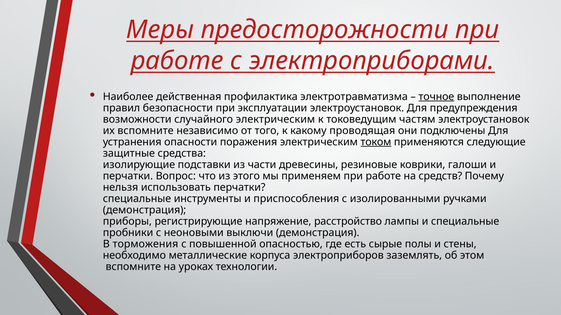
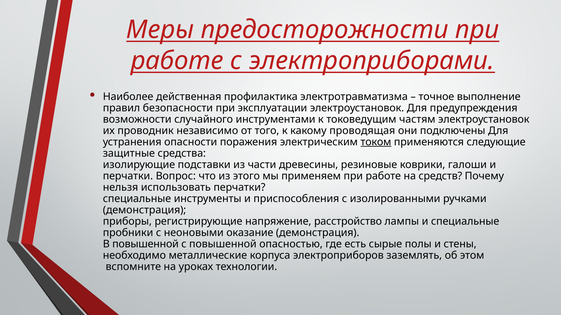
точное underline: present -> none (436, 97)
случайного электрическим: электрическим -> инструментами (276, 119)
их вспомните: вспомните -> проводник (146, 131)
выключи: выключи -> оказание (250, 233)
В торможения: торможения -> повышенной (146, 244)
